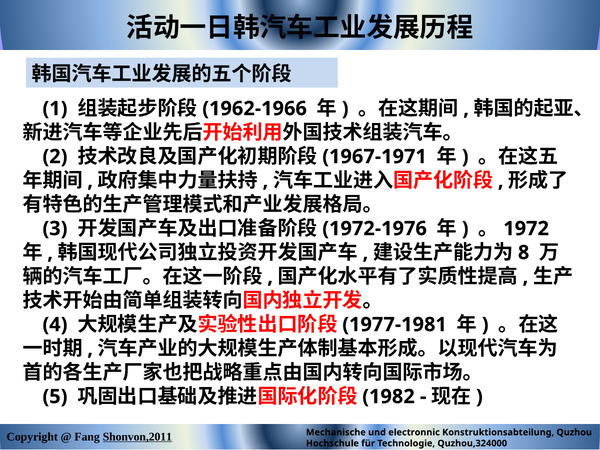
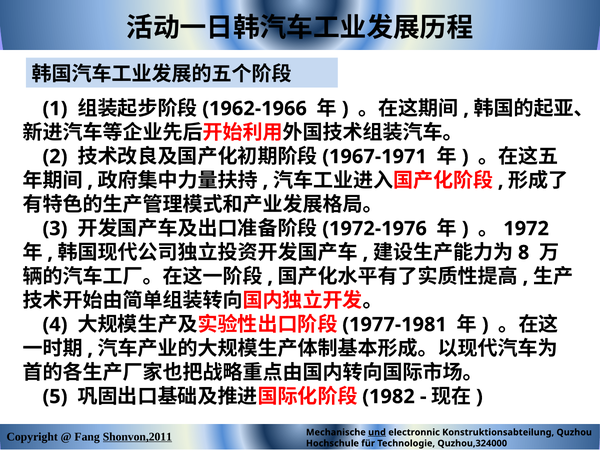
und underline: none -> present (377, 432)
